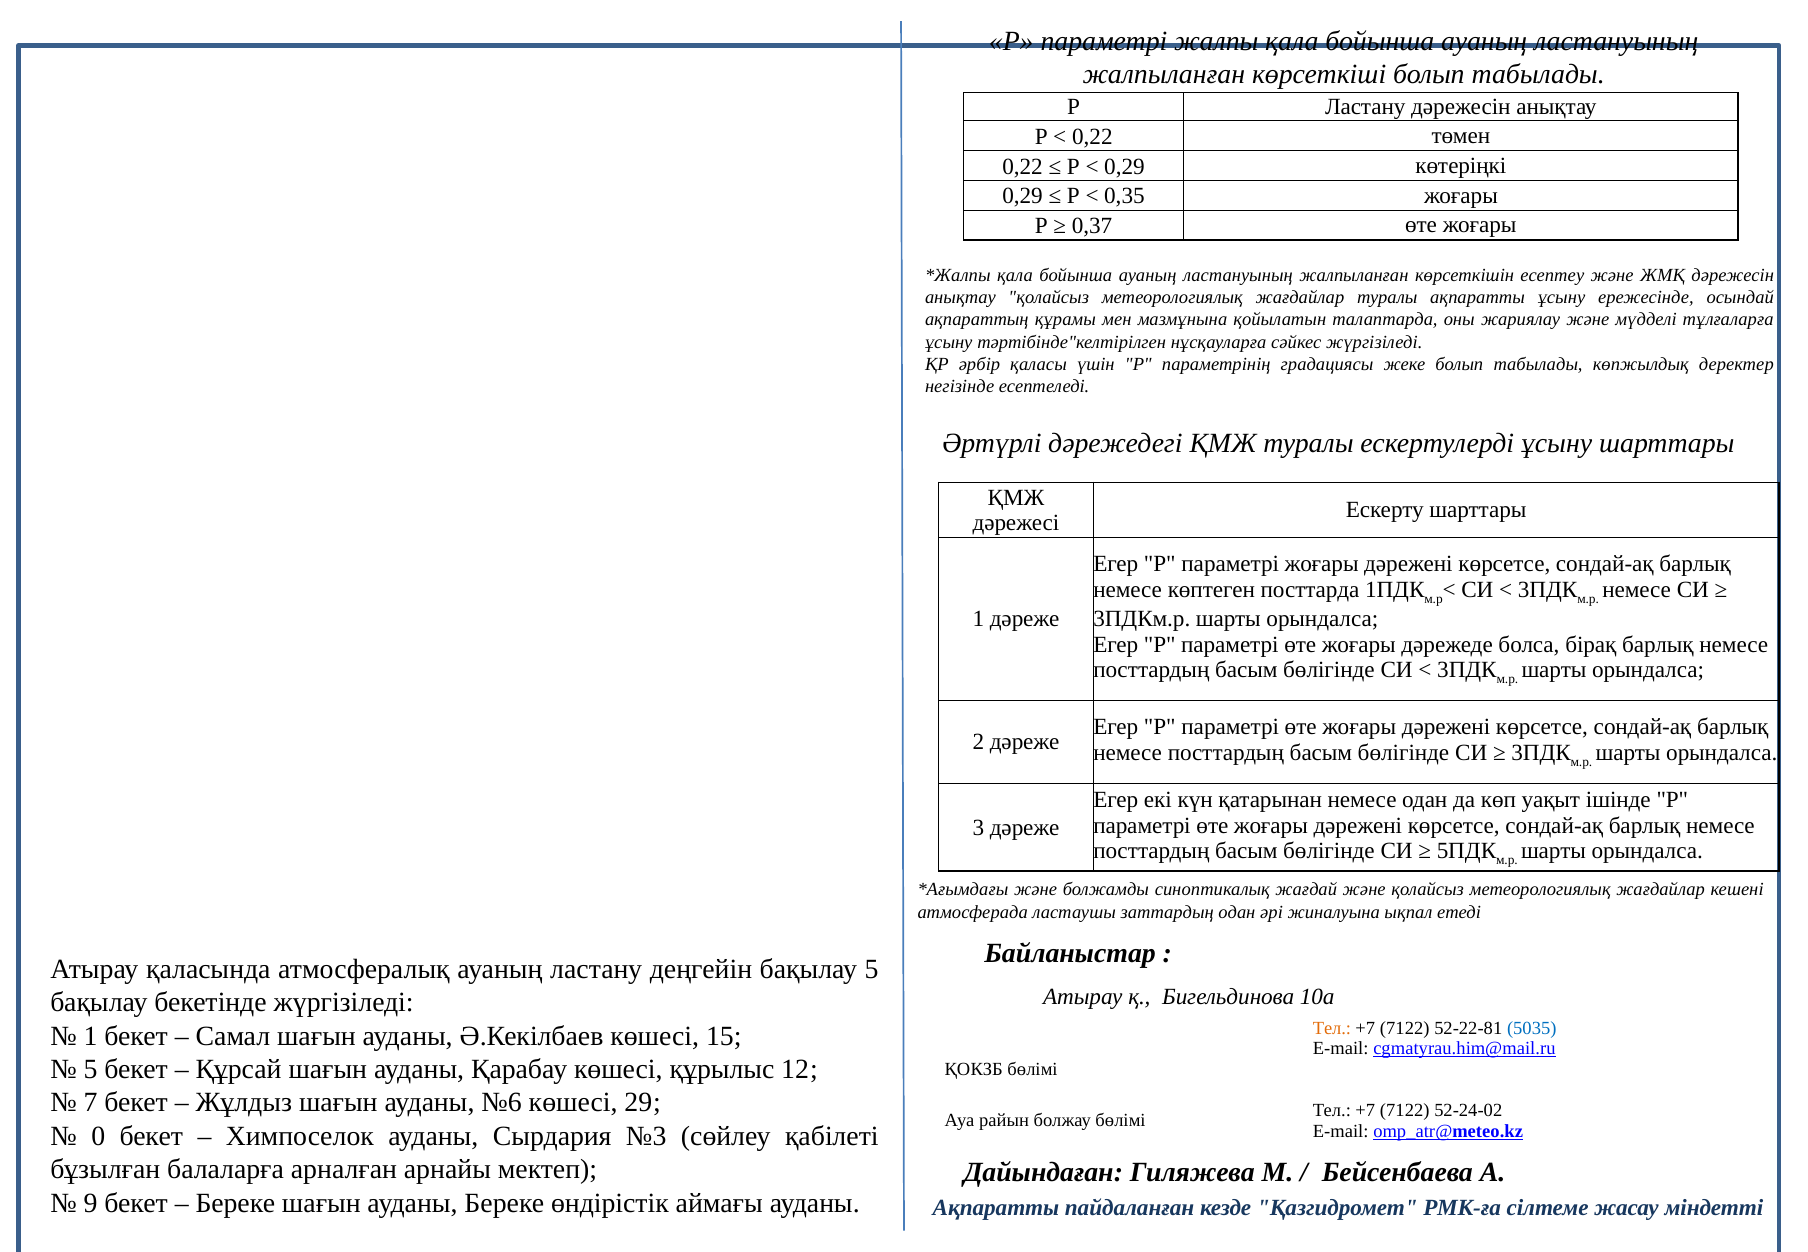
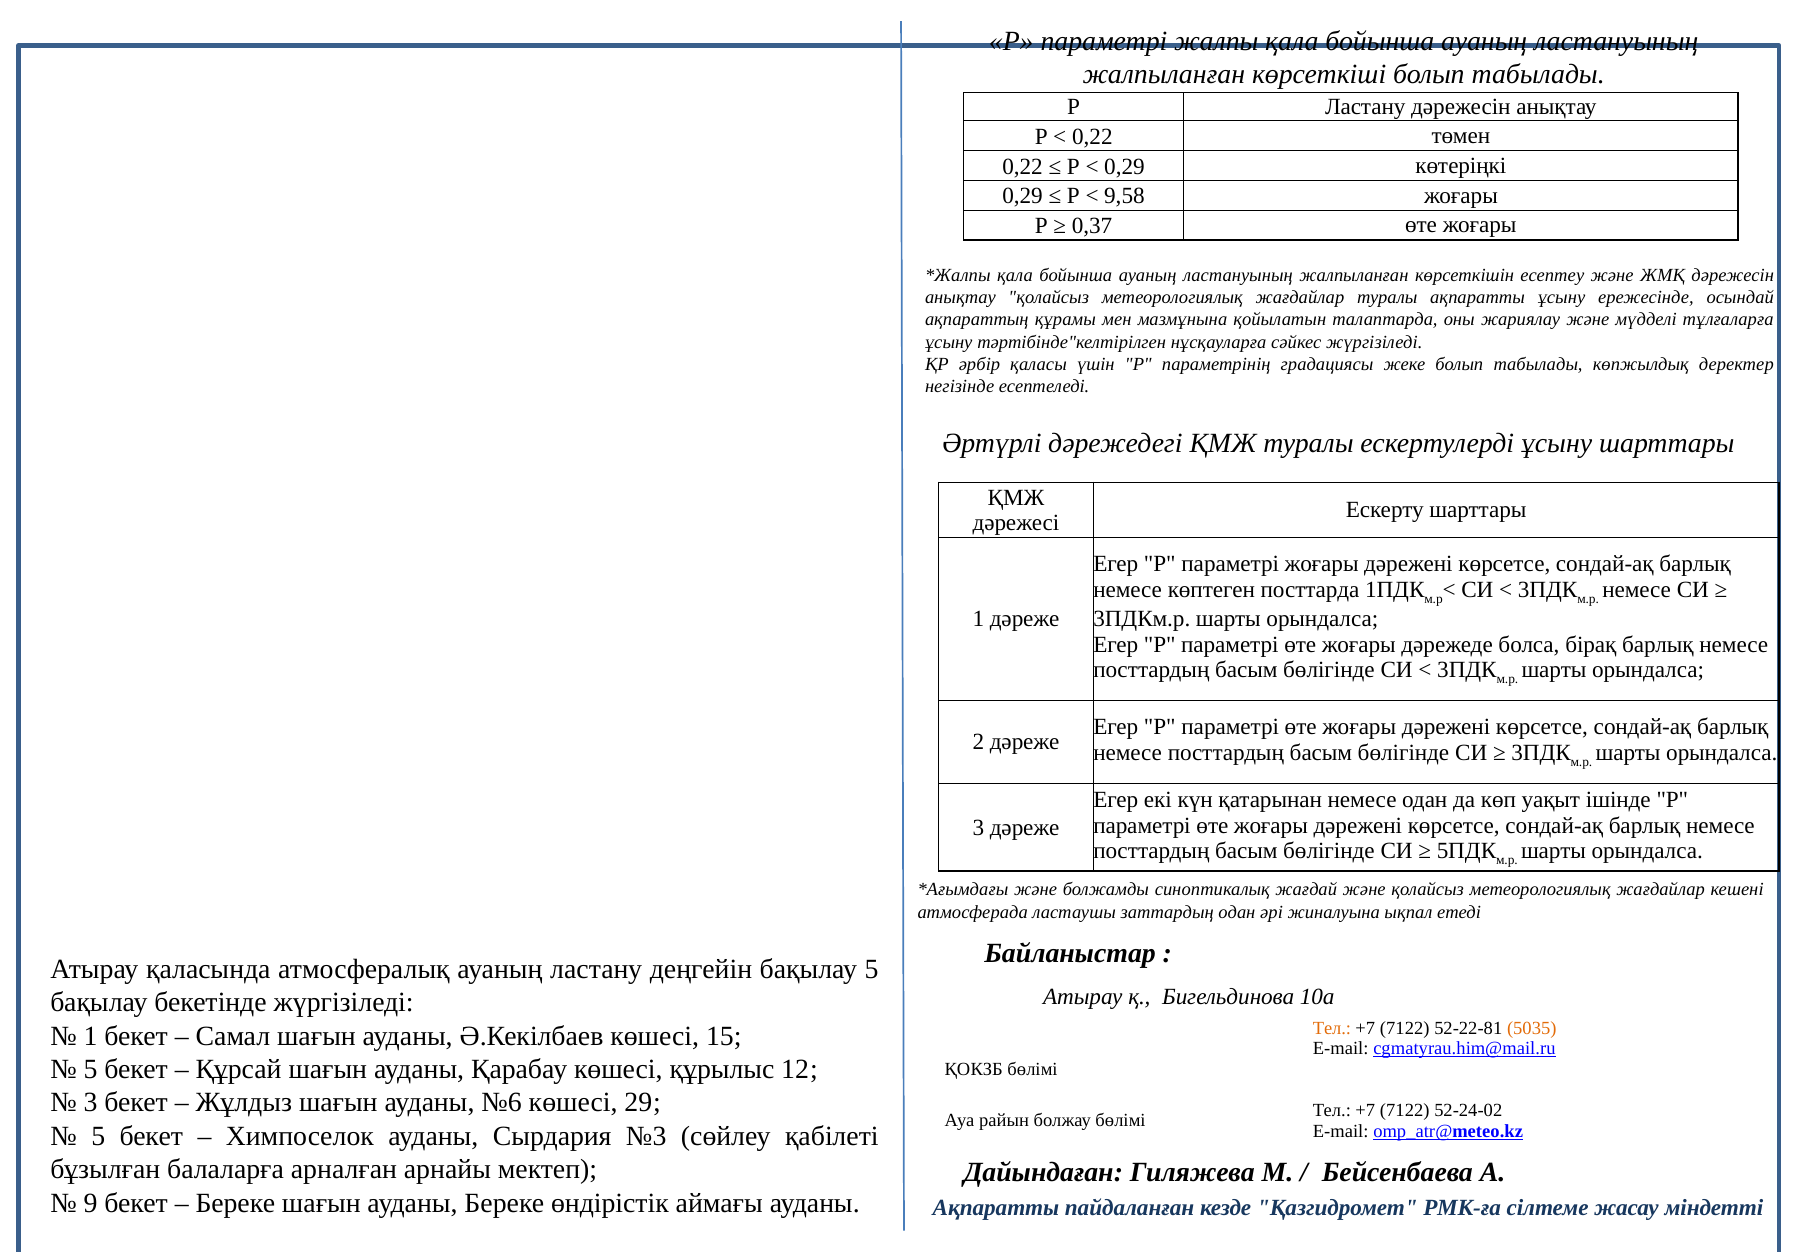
0,35: 0,35 -> 9,58 (1124, 196)
5035 colour: blue -> orange (1532, 1028)
7: 7 -> 3 (91, 1102)
0: 0 -> 5 (98, 1136)
